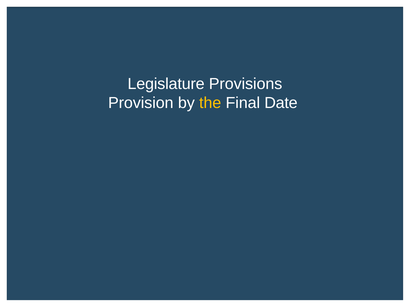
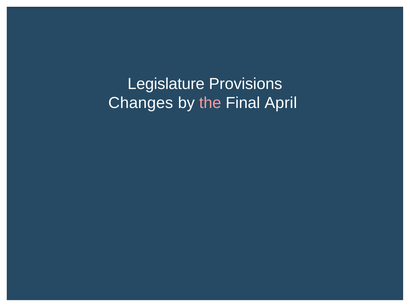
Provision: Provision -> Changes (141, 103)
the colour: yellow -> pink (210, 103)
Date: Date -> April (281, 103)
